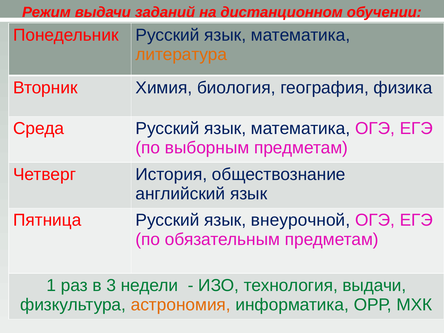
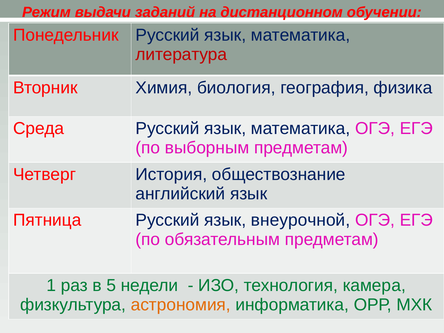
литература colour: orange -> red (181, 55)
3: 3 -> 5 (111, 285)
технология выдачи: выдачи -> камера (374, 285)
